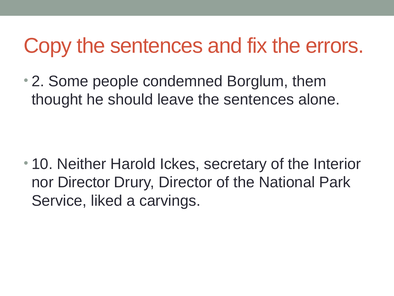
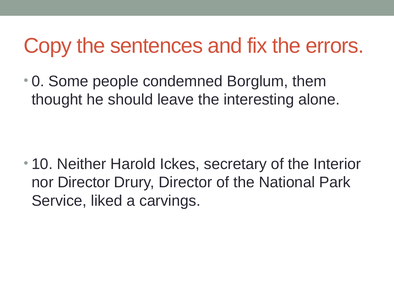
2: 2 -> 0 (38, 81)
leave the sentences: sentences -> interesting (259, 100)
